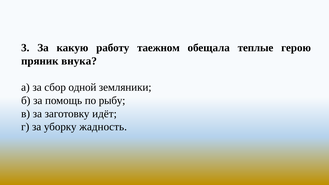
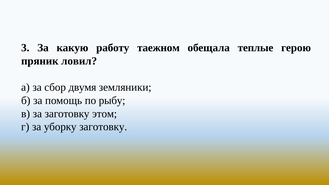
внука: внука -> ловил (79, 61)
одной: одной -> двумя (82, 87)
идёт: идёт -> этом (105, 114)
уборку жадность: жадность -> заготовку (103, 127)
